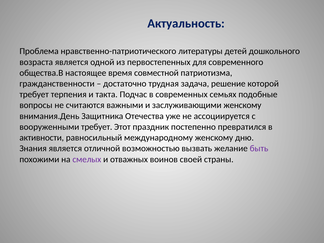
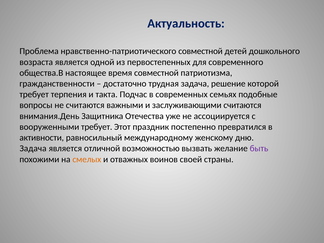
нравственно-патриотического литературы: литературы -> совместной (200, 51)
заслуживающими женскому: женскому -> считаются (242, 105)
Знания: Знания -> Задача (33, 148)
смелых colour: purple -> orange (87, 159)
